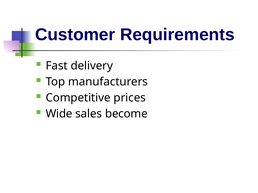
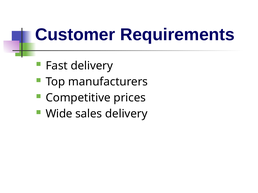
sales become: become -> delivery (126, 114)
